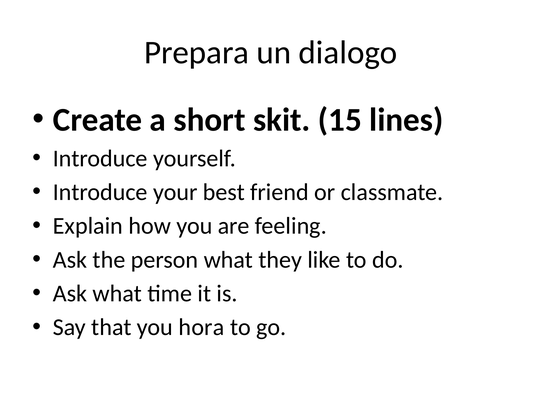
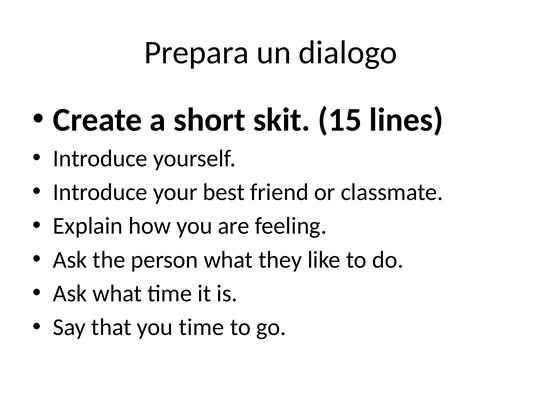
you hora: hora -> time (201, 327)
